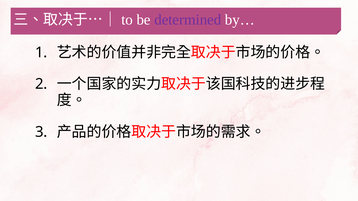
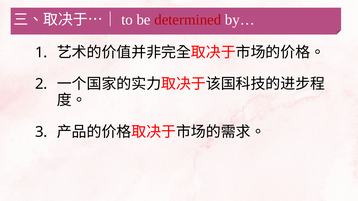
determined colour: purple -> red (188, 20)
